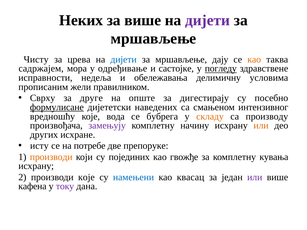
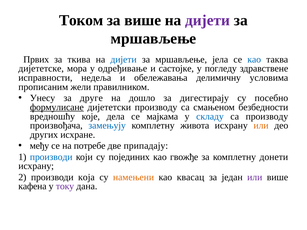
Неких: Неких -> Током (81, 20)
Чисту: Чисту -> Првих (36, 59)
црева: црева -> ткива (79, 59)
дају: дају -> јела (220, 59)
као colour: orange -> blue (254, 59)
садржајем: садржајем -> дијететске (41, 69)
погледу underline: present -> none (221, 69)
Сврху: Сврху -> Унесу (43, 98)
опште: опште -> дошло (142, 98)
дијететски наведених: наведених -> производу (156, 107)
интензивног: интензивног -> безбедности (263, 107)
вода: вода -> дела (116, 116)
бубрега: бубрега -> мајкама (162, 116)
складу colour: orange -> blue (210, 116)
замењују colour: purple -> blue (107, 126)
начину: начину -> живота (195, 126)
исту: исту -> међу (39, 146)
препоруке: препоруке -> припадају (146, 146)
производи colour: orange -> blue (51, 157)
кувања: кувања -> донети (274, 157)
производи које: које -> која (86, 177)
намењени colour: blue -> orange (134, 177)
